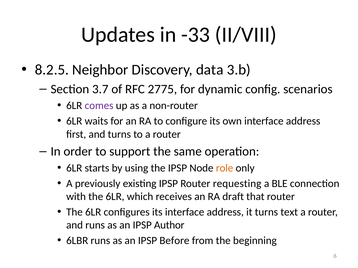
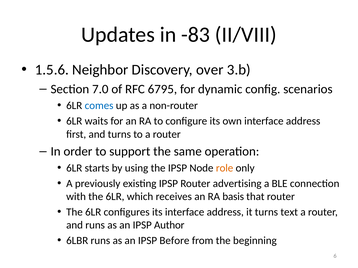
-33: -33 -> -83 (196, 35)
8.2.5: 8.2.5 -> 1.5.6 (52, 70)
data: data -> over (210, 70)
3.7: 3.7 -> 7.0 (100, 89)
2775: 2775 -> 6795 (162, 89)
comes colour: purple -> blue (99, 106)
requesting: requesting -> advertising (237, 184)
draft: draft -> basis (233, 197)
